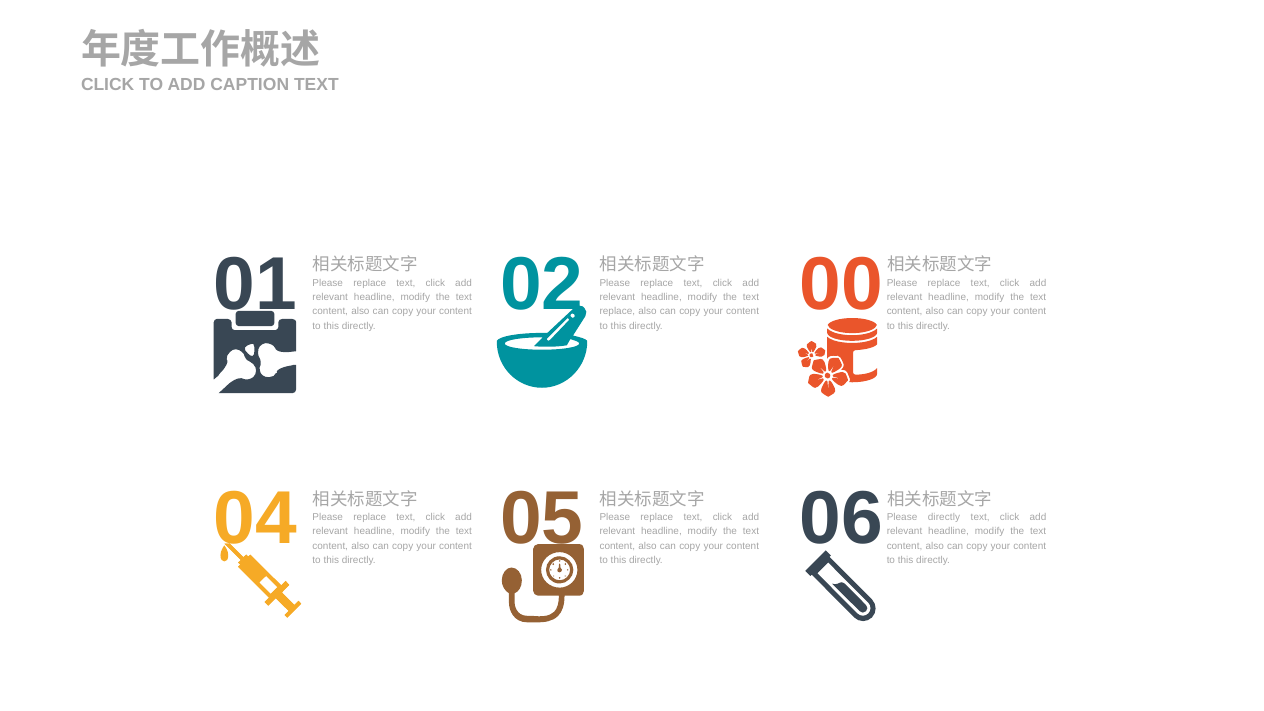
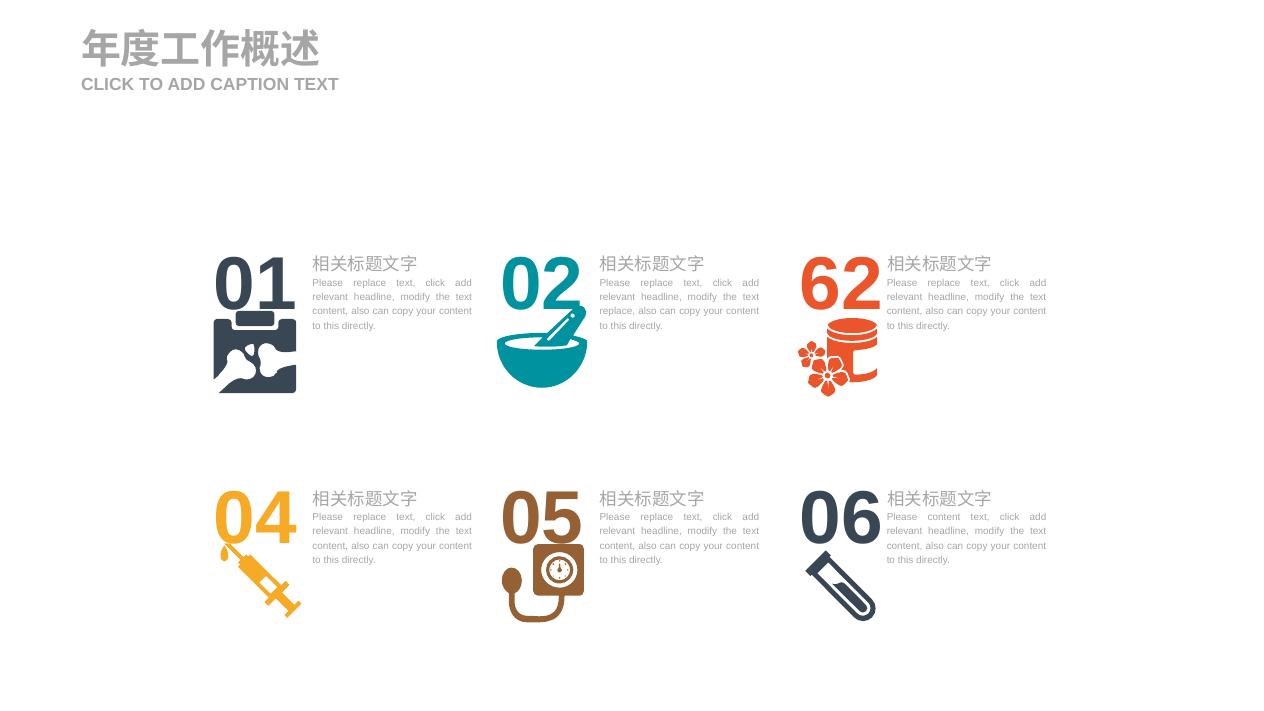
00: 00 -> 62 (841, 285)
Please directly: directly -> content (944, 517)
